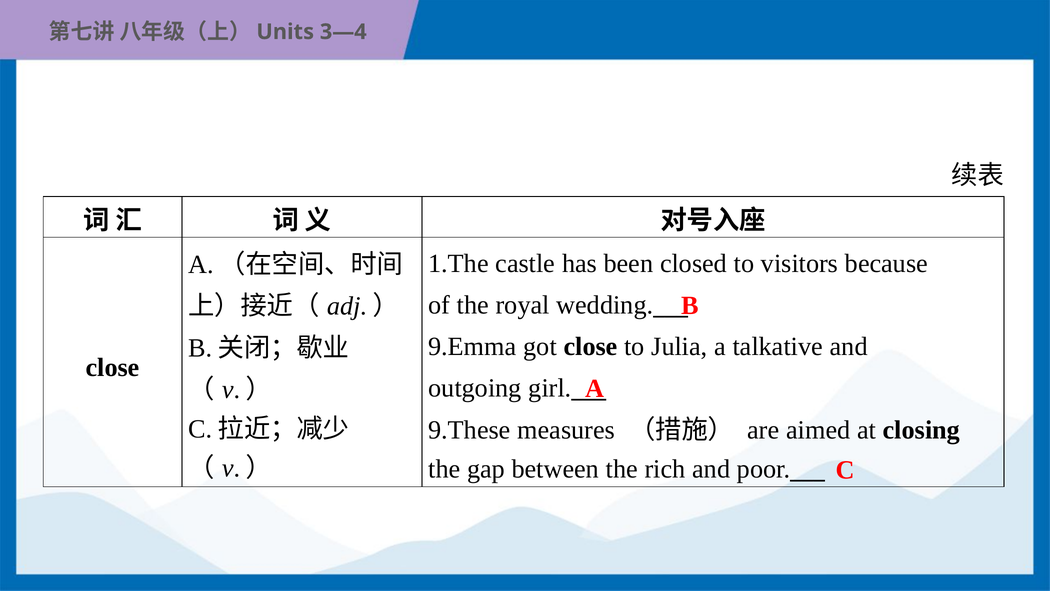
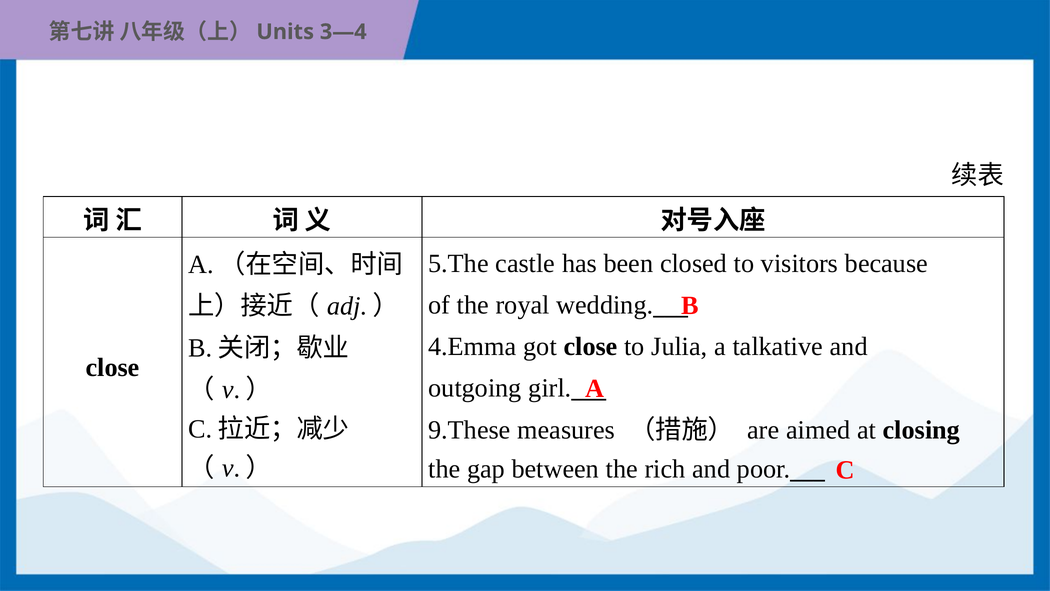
1.The: 1.The -> 5.The (459, 263)
9.Emma: 9.Emma -> 4.Emma (472, 346)
